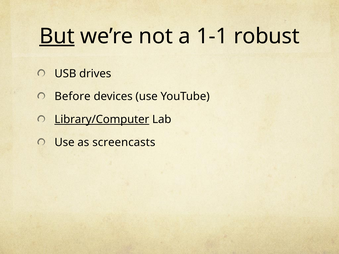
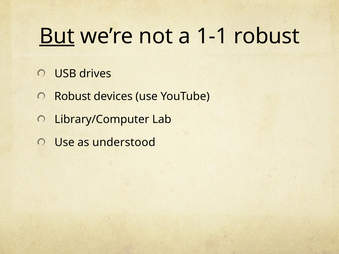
Before: Before -> Robust (73, 97)
Library/Computer underline: present -> none (102, 120)
screencasts: screencasts -> understood (124, 143)
